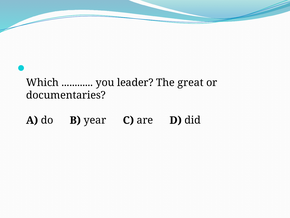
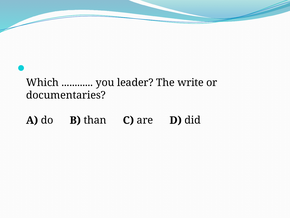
great: great -> write (191, 82)
year: year -> than (95, 120)
